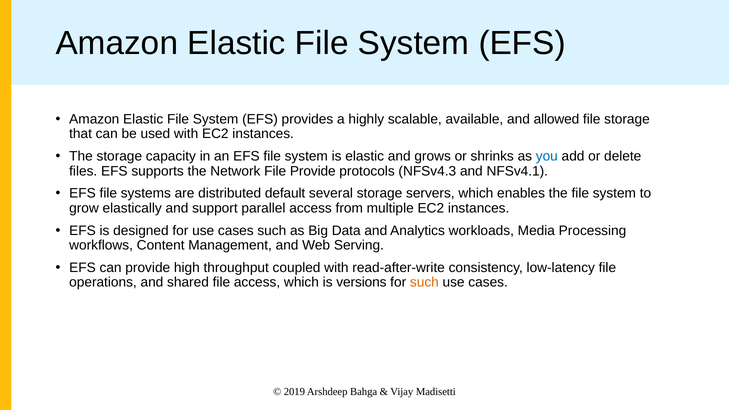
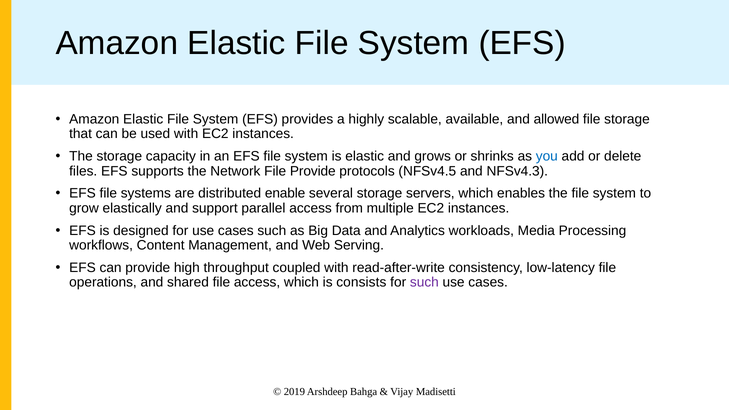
NFSv4.3: NFSv4.3 -> NFSv4.5 (427, 171)
NFSv4.1: NFSv4.1 -> NFSv4.3 (517, 171)
default: default -> enable (285, 193)
versions: versions -> consists (361, 282)
such colour: orange -> purple (424, 282)
